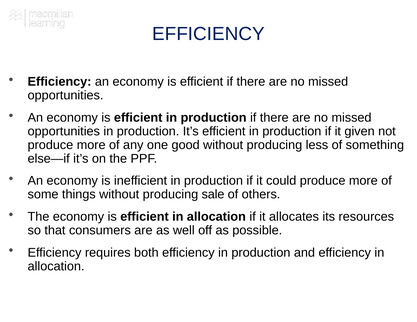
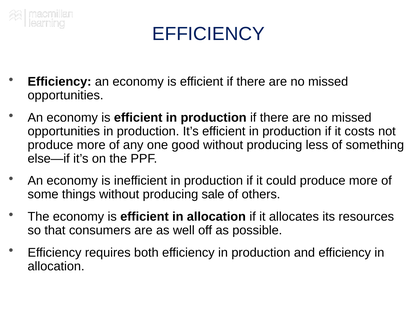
given: given -> costs (360, 131)
